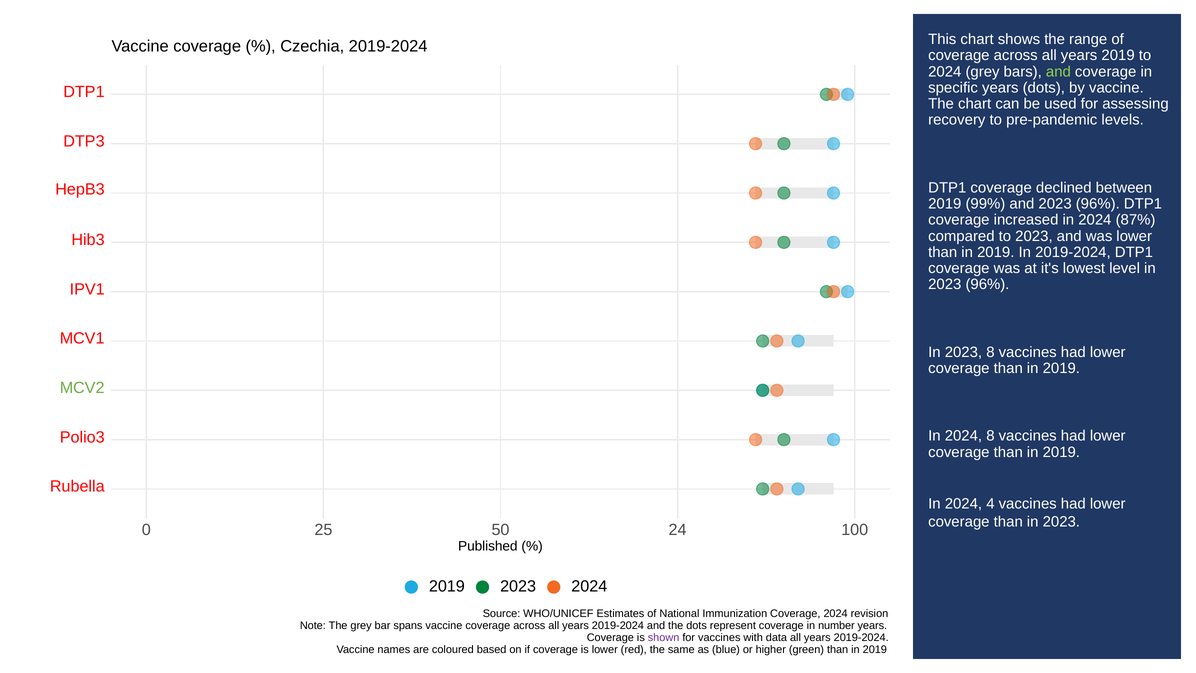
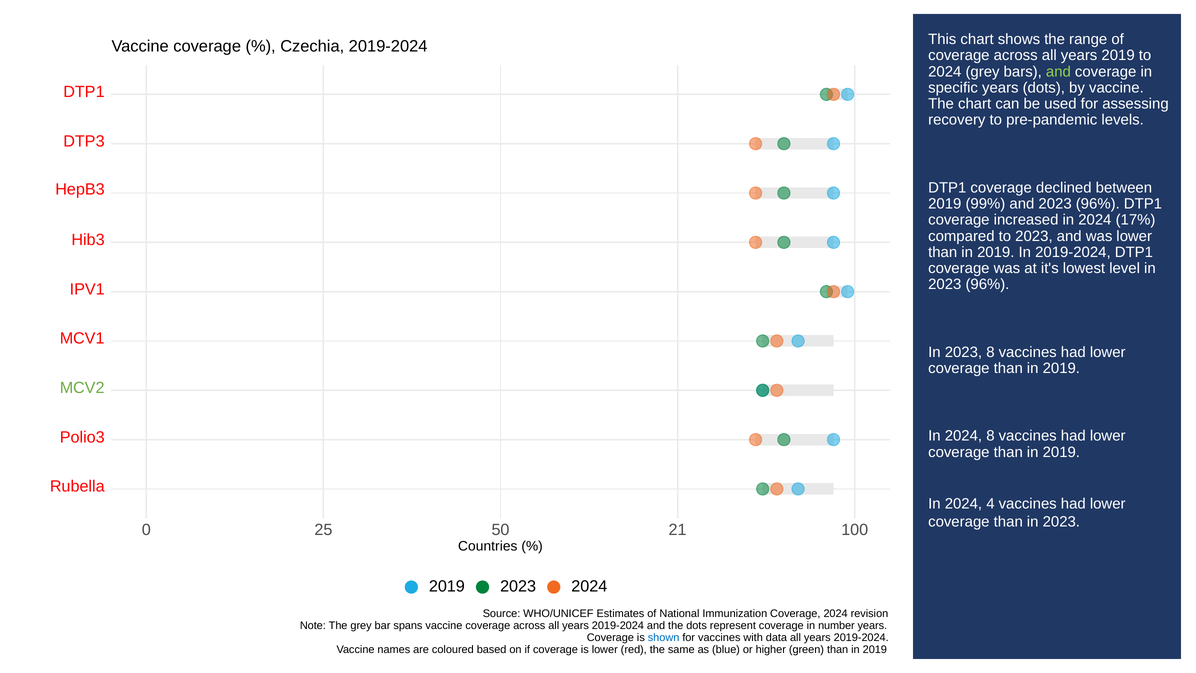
87%: 87% -> 17% (1136, 220)
24: 24 -> 21 (678, 530)
Published: Published -> Countries (488, 546)
shown colour: purple -> blue (664, 637)
